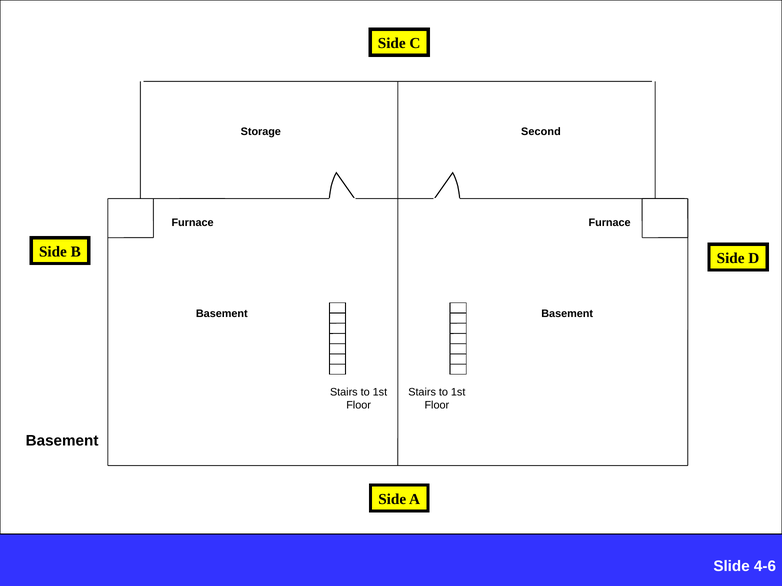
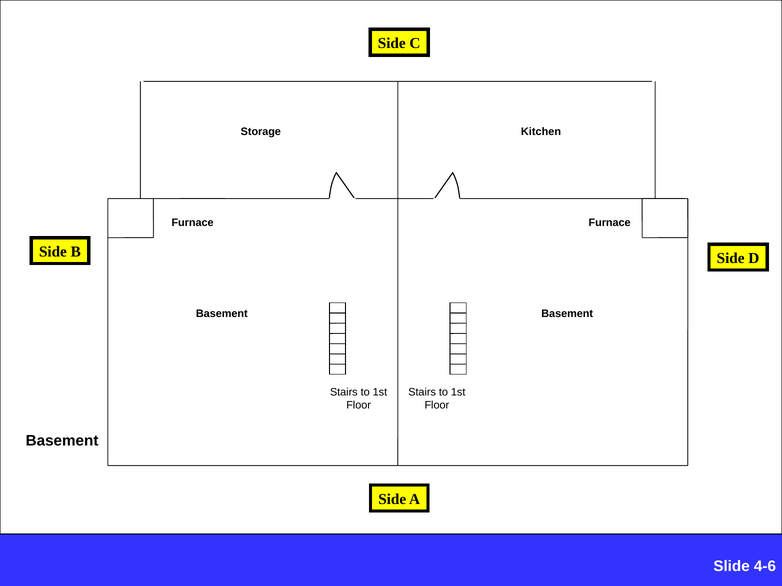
Second: Second -> Kitchen (541, 132)
